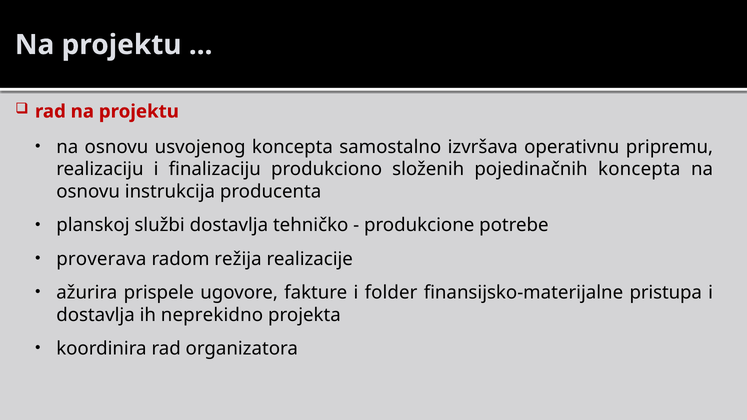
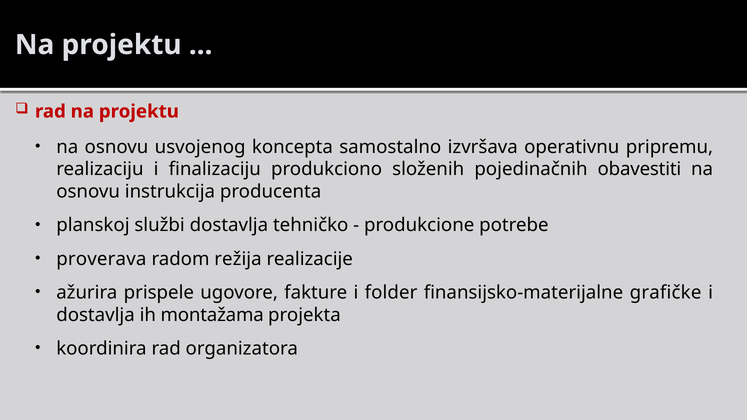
pojedinačnih koncepta: koncepta -> obavestiti (639, 169)
pristupa: pristupa -> grafičke (666, 293)
neprekidno: neprekidno -> montažama (212, 315)
